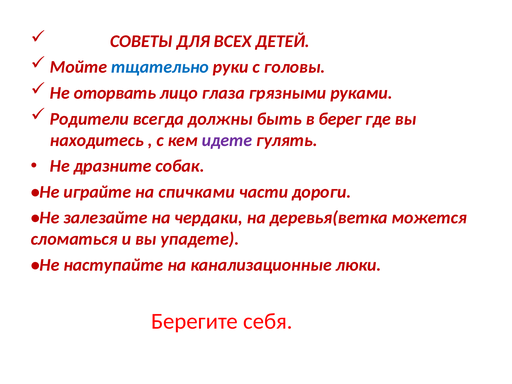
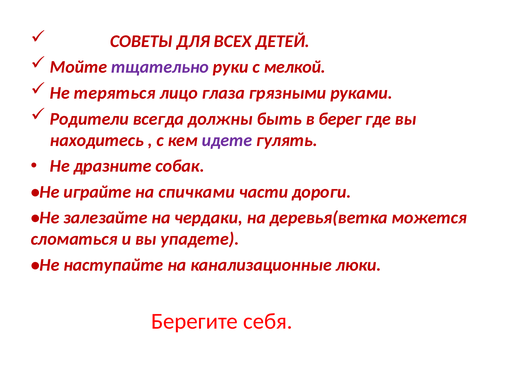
тщательно colour: blue -> purple (160, 67)
головы: головы -> мелкой (295, 67)
оторвать: оторвать -> теряться (115, 93)
